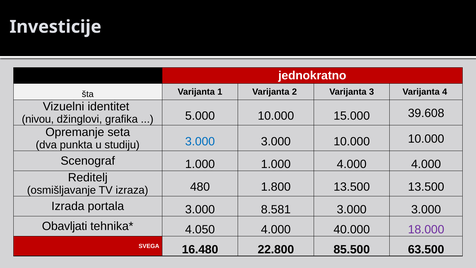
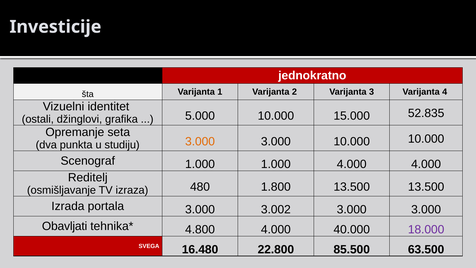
nivou: nivou -> ostali (38, 119)
39.608: 39.608 -> 52.835 (426, 113)
3.000 colour: blue -> orange (200, 141)
8.581: 8.581 -> 3.002 (276, 210)
4.050: 4.050 -> 4.800 (200, 229)
